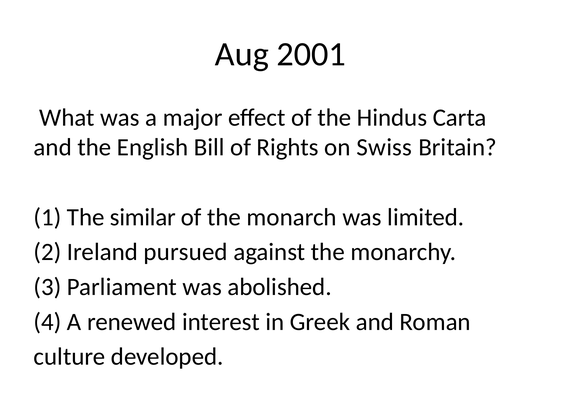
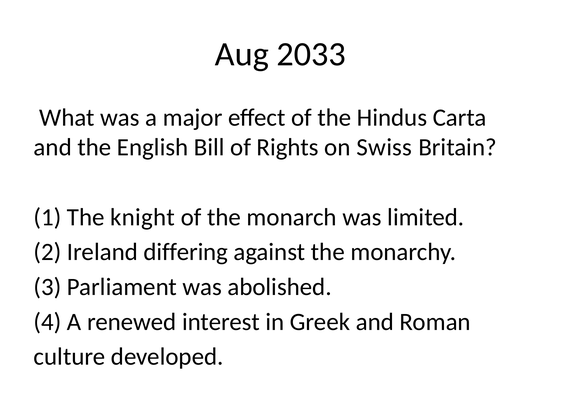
2001: 2001 -> 2033 (311, 54)
similar: similar -> knight (143, 218)
pursued: pursued -> differing (186, 252)
